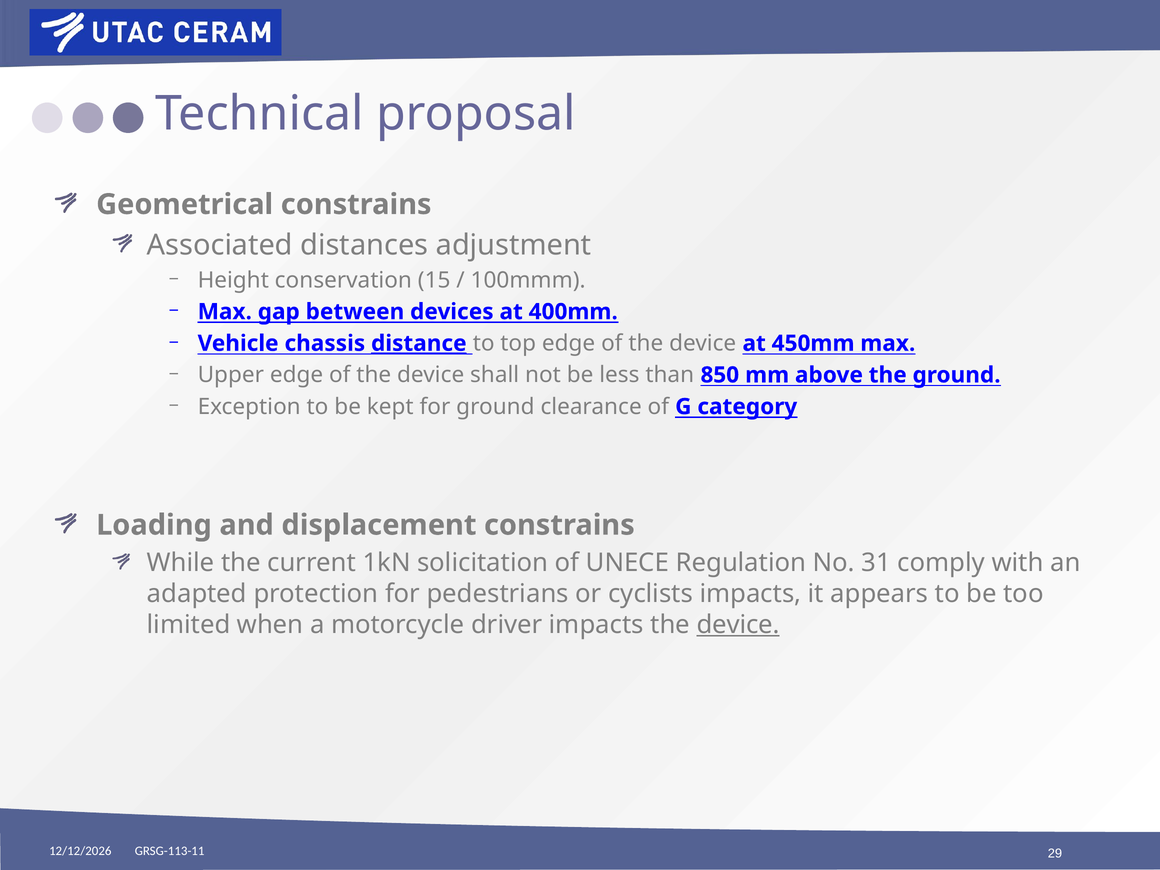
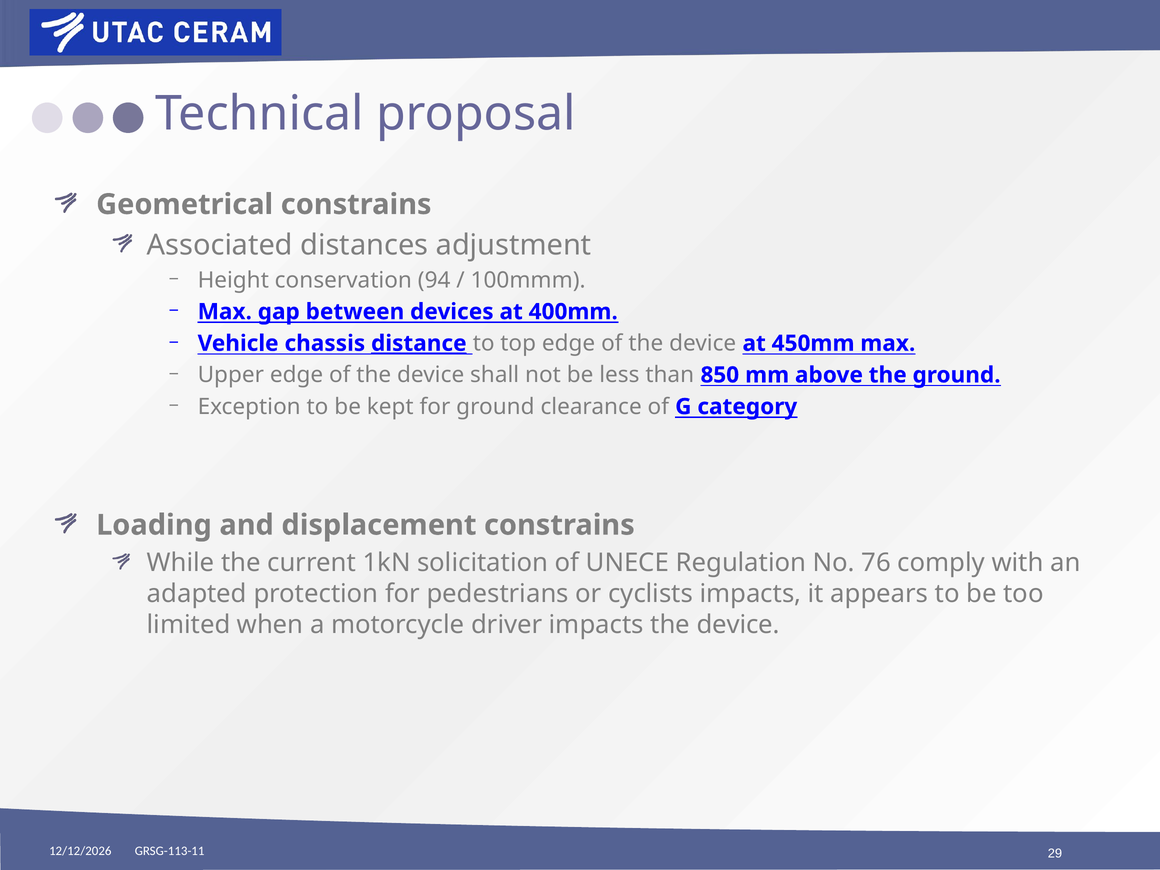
15: 15 -> 94 (434, 280)
31: 31 -> 76 (876, 563)
device underline: present -> none (738, 625)
